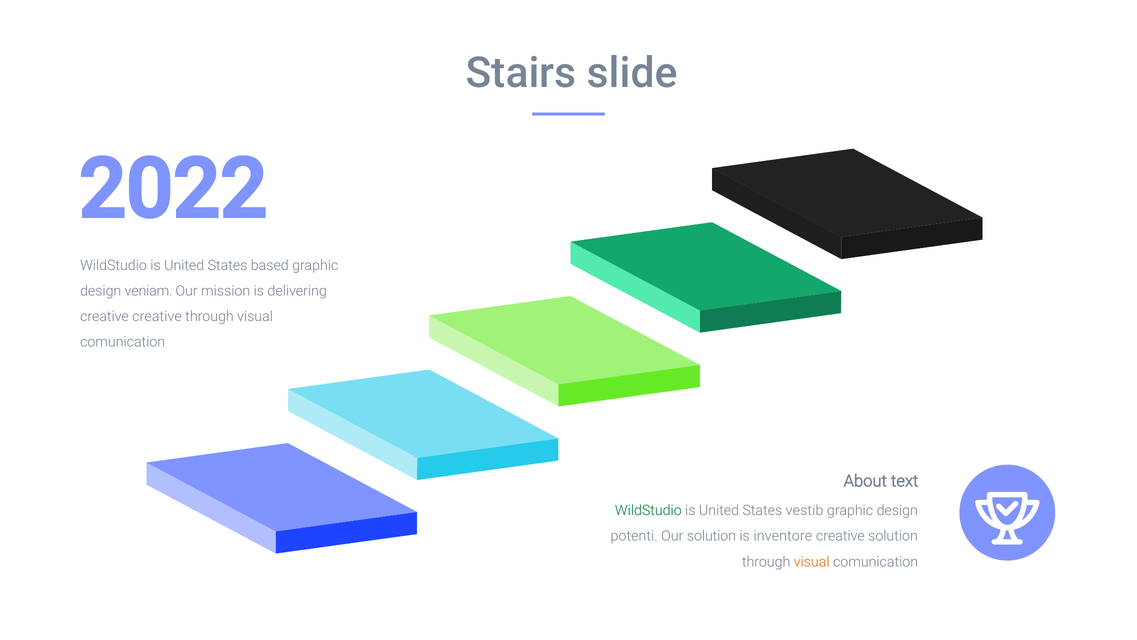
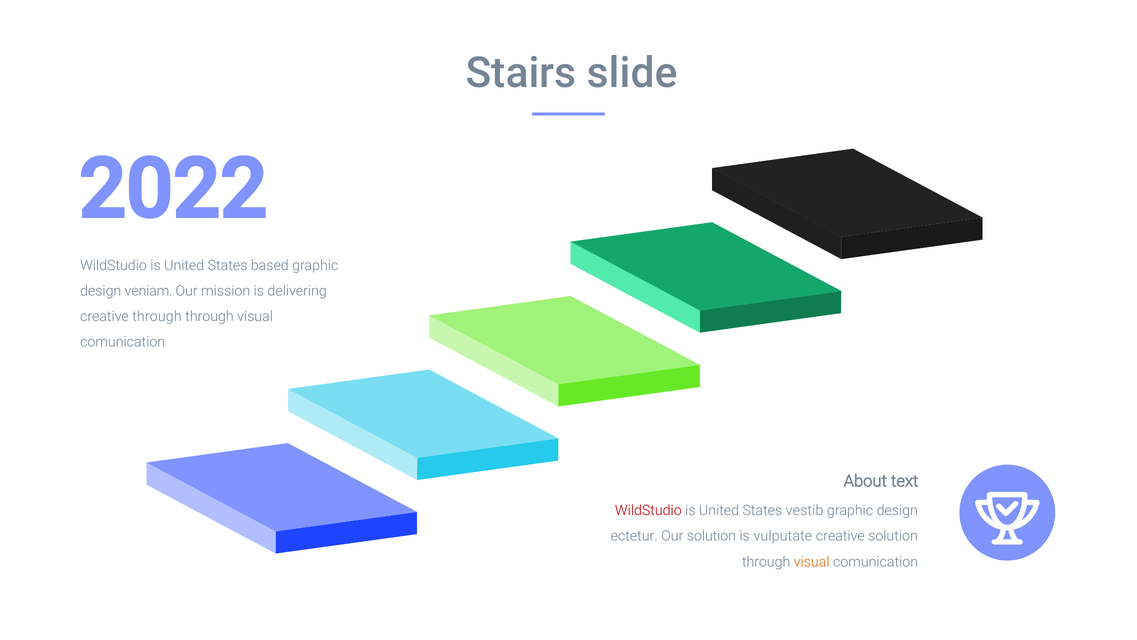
creative creative: creative -> through (157, 316)
WildStudio colour: green -> red (648, 510)
potenti: potenti -> ectetur (634, 536)
inventore: inventore -> vulputate (783, 536)
